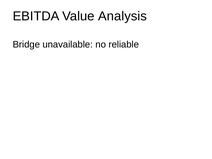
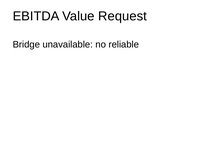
Analysis: Analysis -> Request (122, 16)
